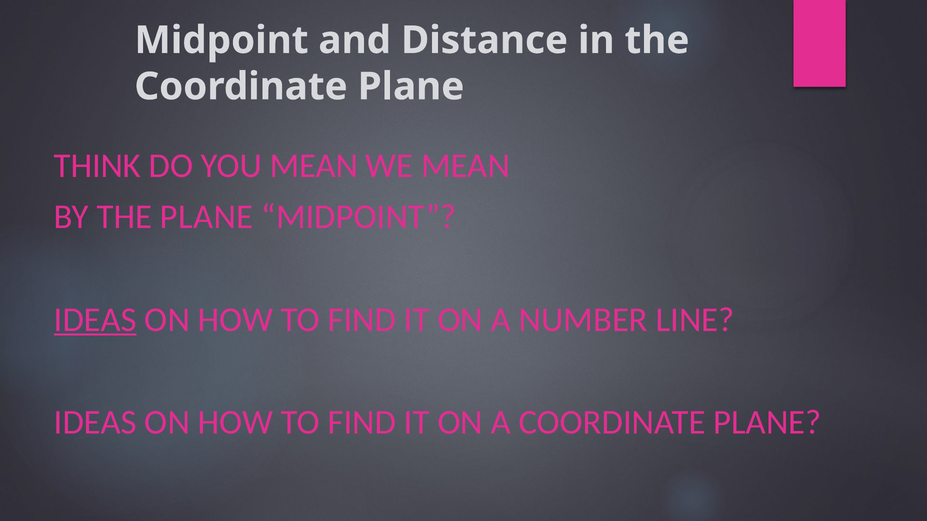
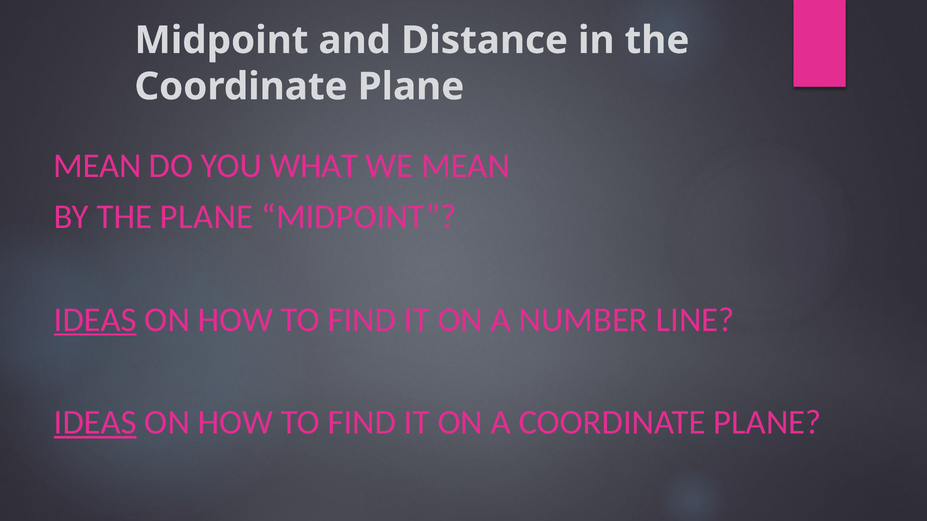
THINK: THINK -> MEAN (98, 166)
YOU MEAN: MEAN -> WHAT (314, 166)
IDEAS underline: none -> present (95, 423)
